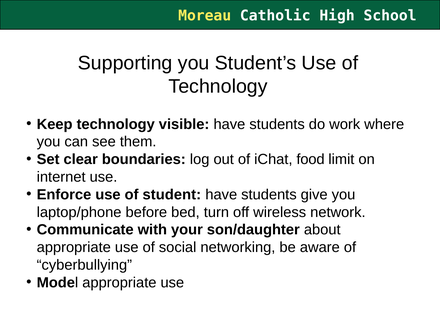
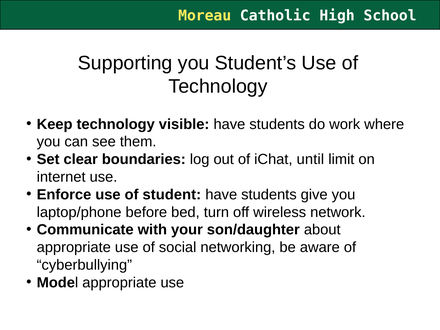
food: food -> until (310, 159)
